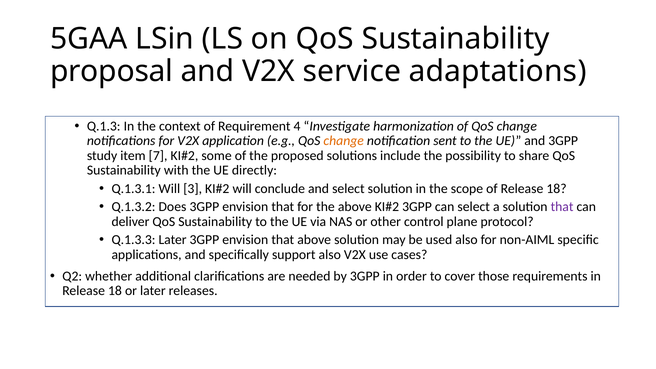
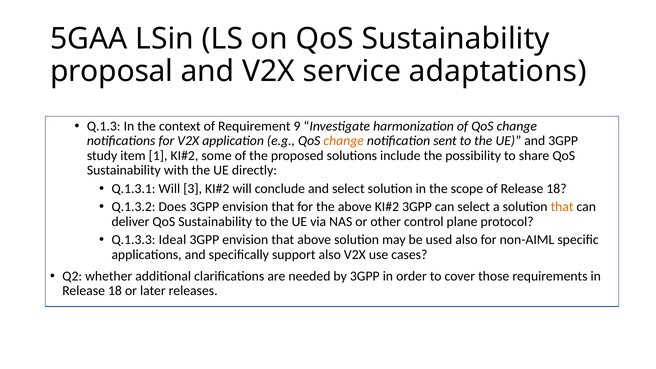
4: 4 -> 9 (297, 126)
7: 7 -> 1 (158, 156)
that colour: purple -> orange (562, 207)
Q.1.3.3 Later: Later -> Ideal (172, 240)
